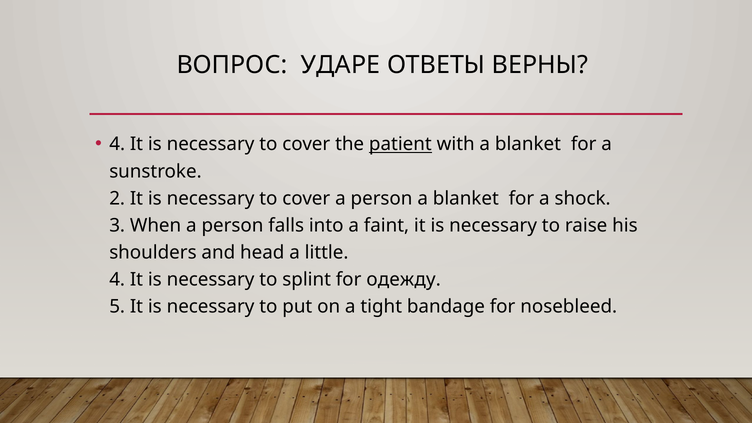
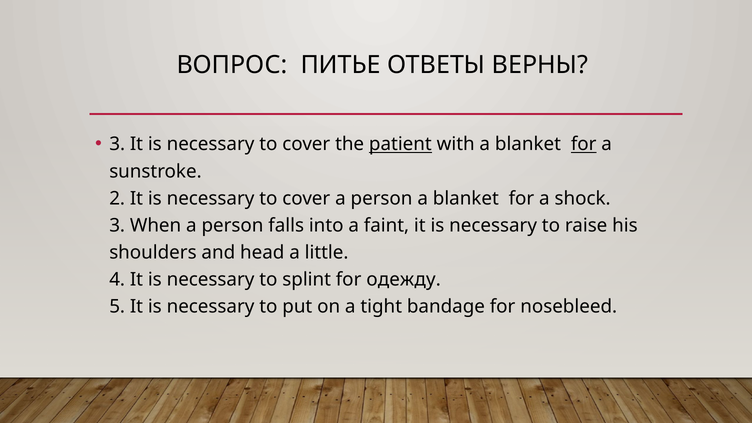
УДАРЕ: УДАРЕ -> ПИТЬЕ (341, 65)
4: 4 -> 3 (117, 144)
for underline: none -> present (584, 144)
